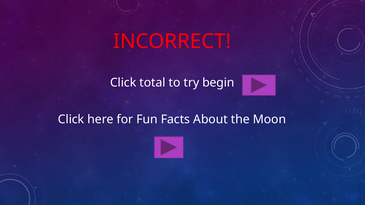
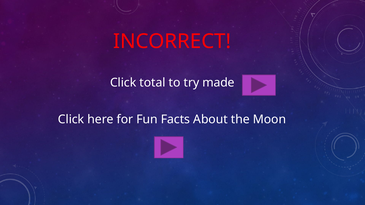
begin: begin -> made (218, 83)
